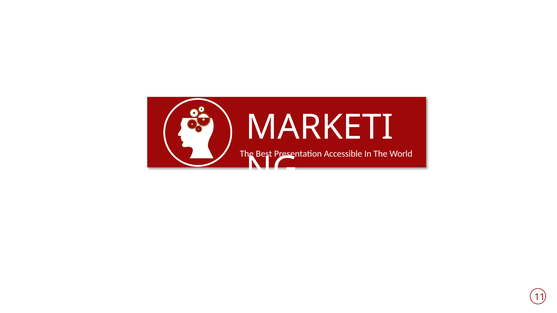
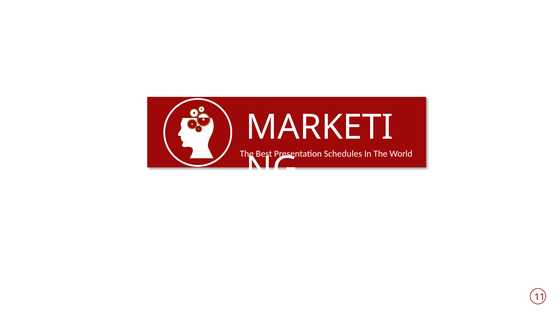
Accessible: Accessible -> Schedules (343, 154)
